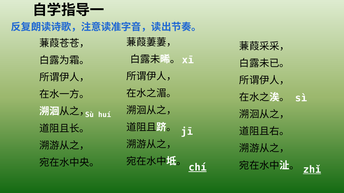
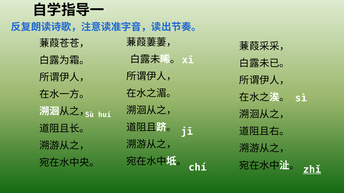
chí underline: present -> none (198, 168)
